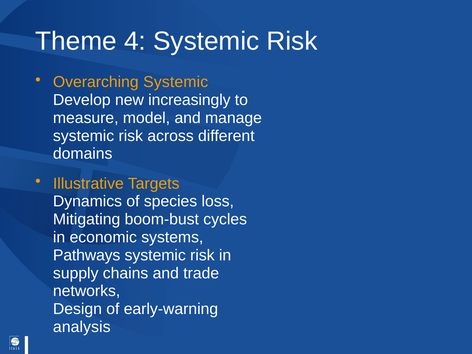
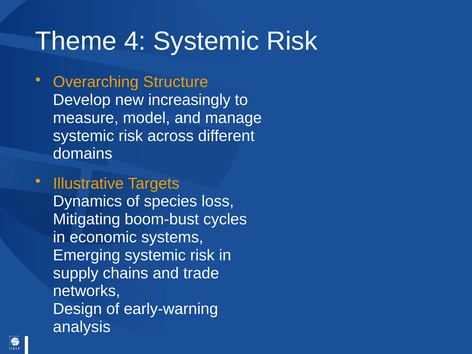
Overarching Systemic: Systemic -> Structure (176, 82)
Pathways: Pathways -> Emerging (87, 255)
